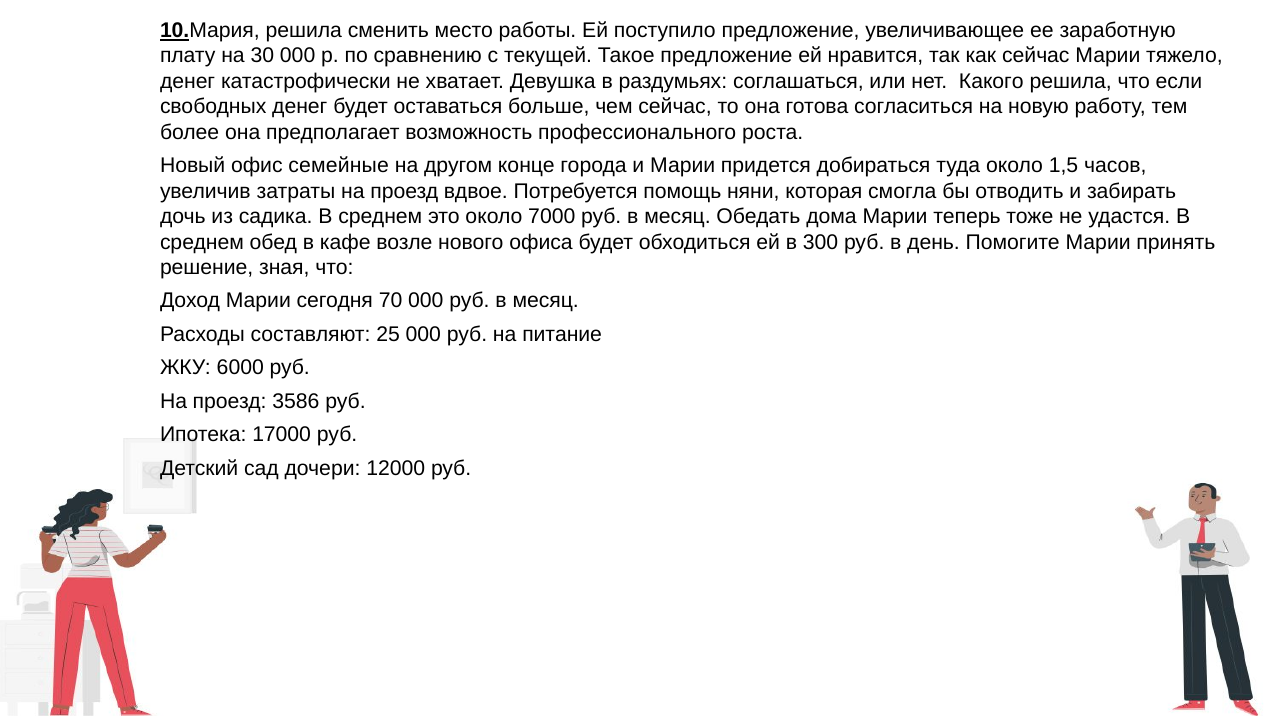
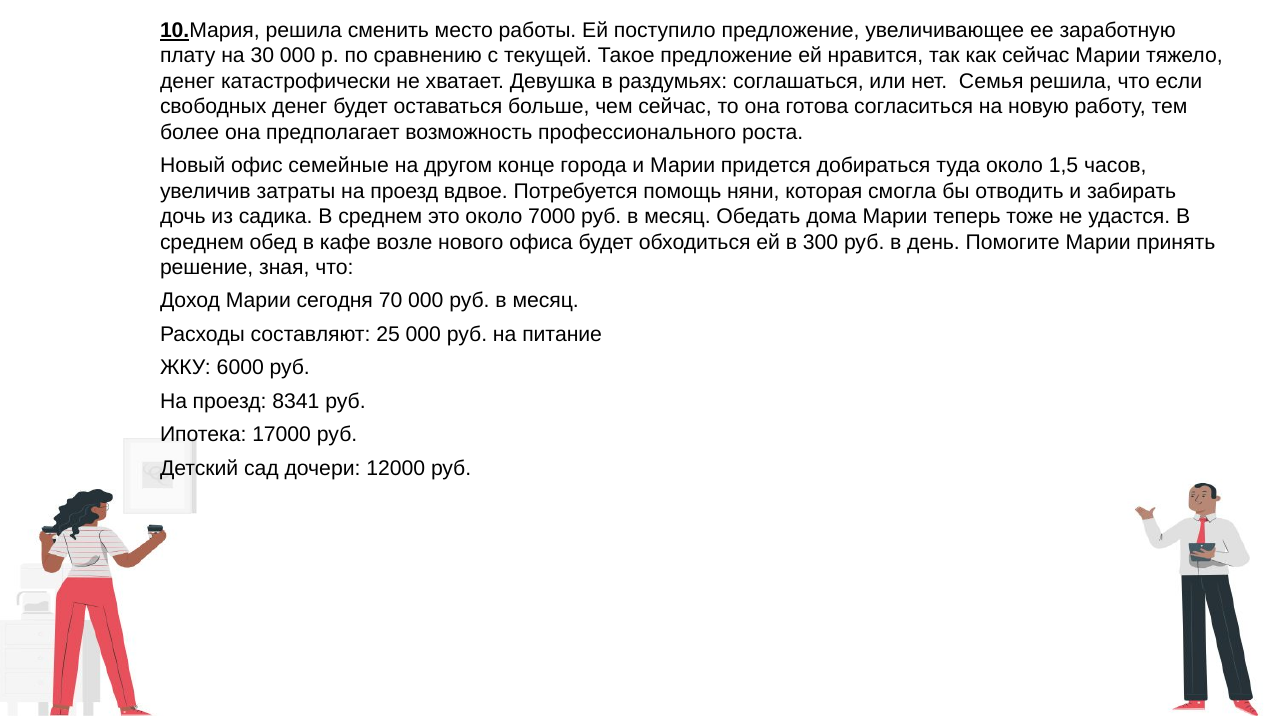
Какого: Какого -> Семья (991, 81)
3586: 3586 -> 8341 (296, 401)
